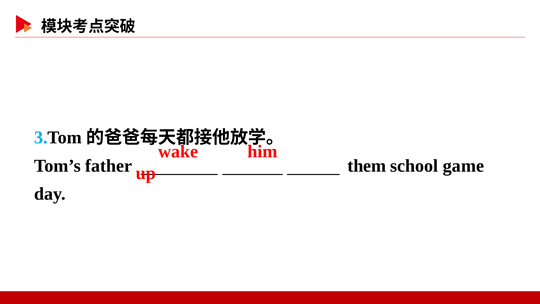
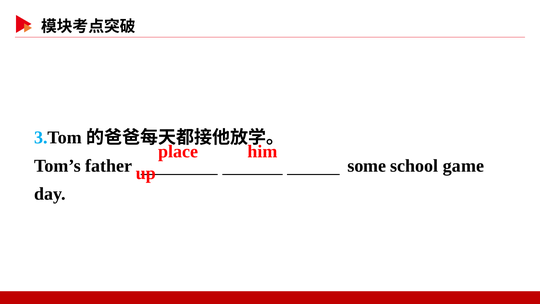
wake: wake -> place (178, 152)
them: them -> some (367, 166)
